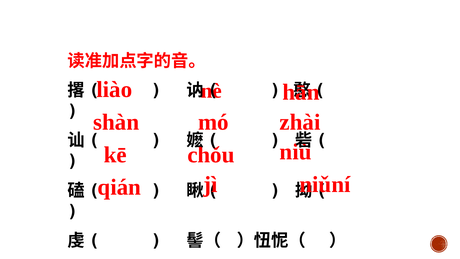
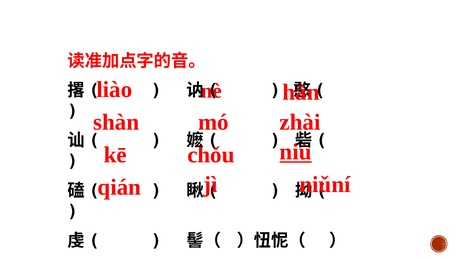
niù underline: none -> present (296, 152)
